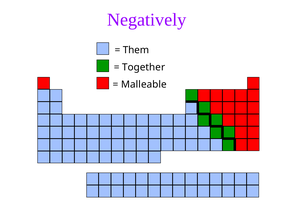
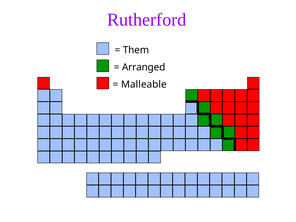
Negatively: Negatively -> Rutherford (147, 20)
Together: Together -> Arranged (144, 67)
